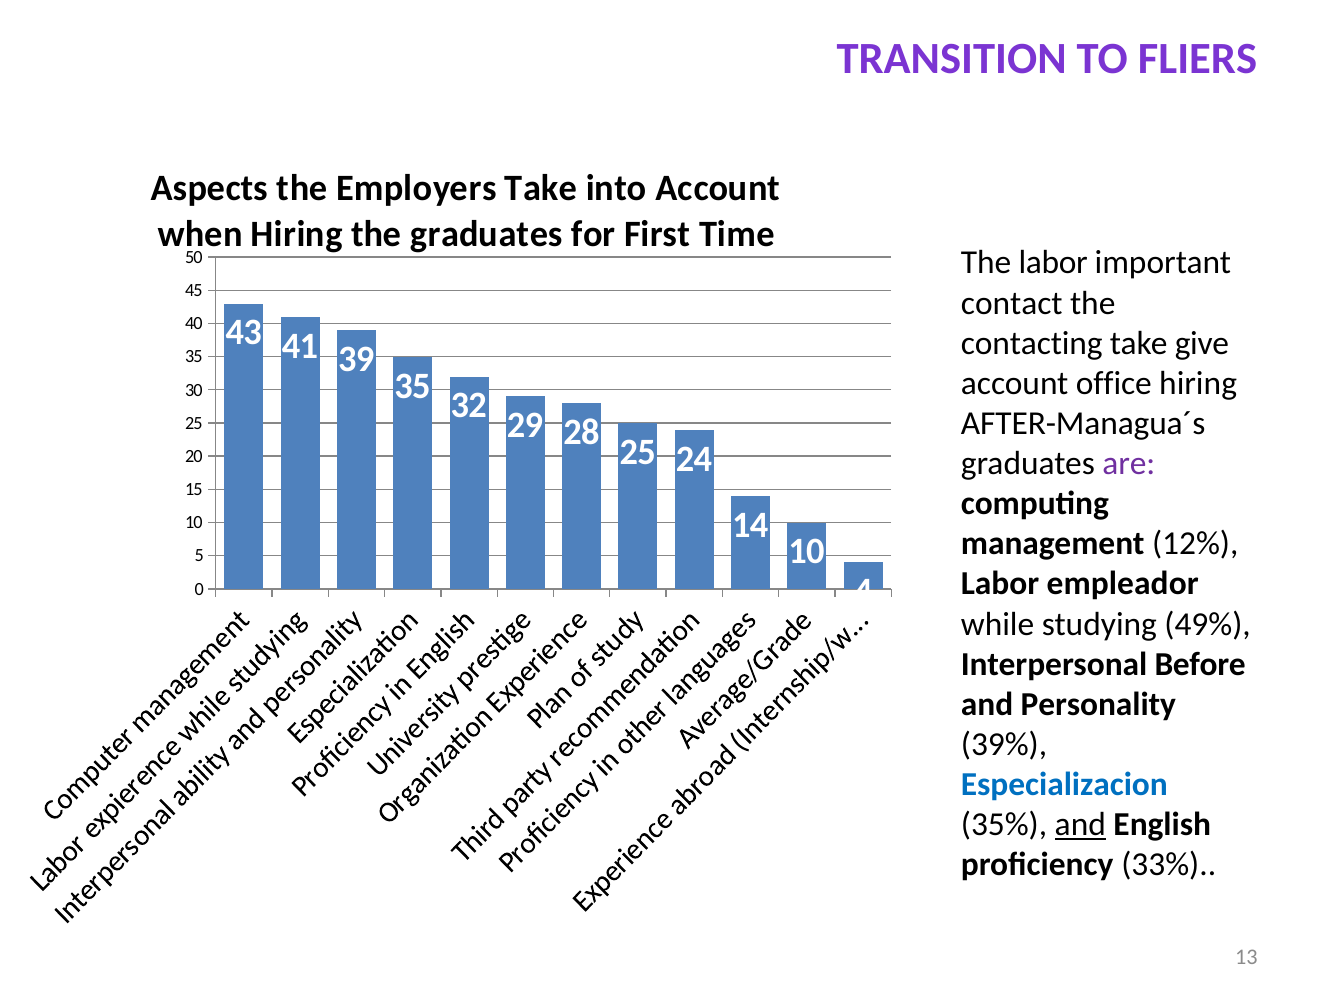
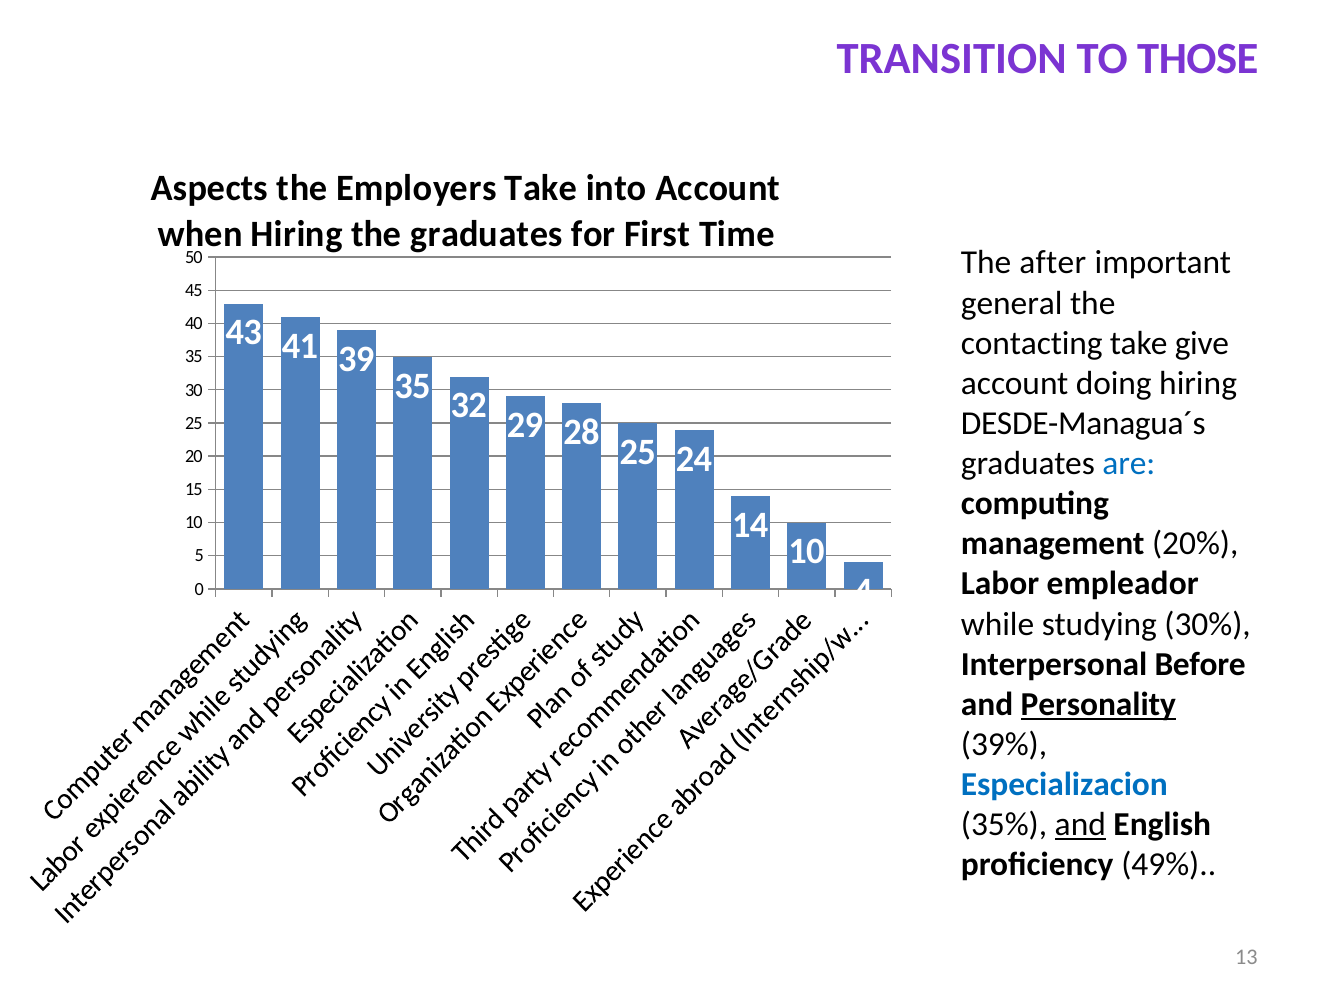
FLIERS: FLIERS -> THOSE (1198, 59)
The labor: labor -> after (1053, 263)
contact: contact -> general (1012, 303)
office: office -> doing (1114, 384)
AFTER-Managua´s: AFTER-Managua´s -> DESDE-Managua´s (1083, 424)
are colour: purple -> blue (1129, 464)
12%: 12% -> 20% (1195, 544)
49%: 49% -> 30% (1208, 624)
Personality underline: none -> present (1098, 705)
33%: 33% -> 49% (1169, 865)
